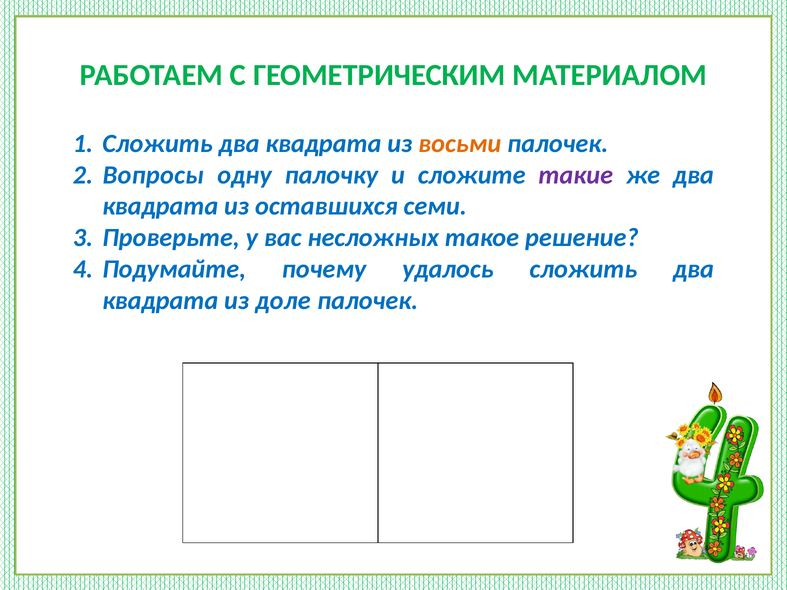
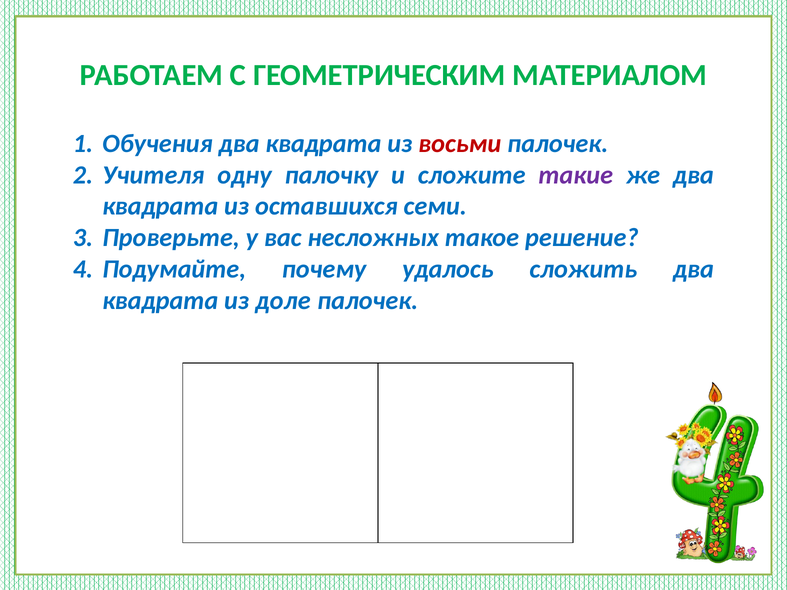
Сложить: Сложить -> Обучения (158, 143)
восьми colour: orange -> red (460, 143)
Вопросы: Вопросы -> Учителя (153, 175)
